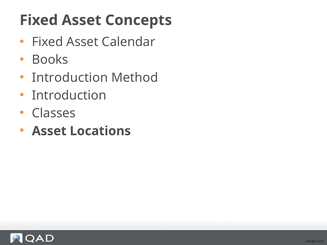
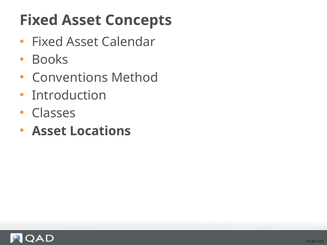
Introduction: Introduction -> Conventions (70, 78)
